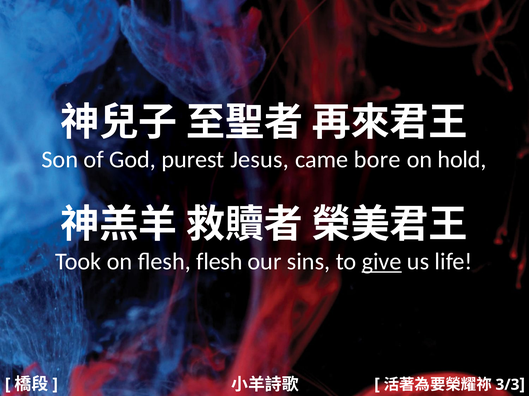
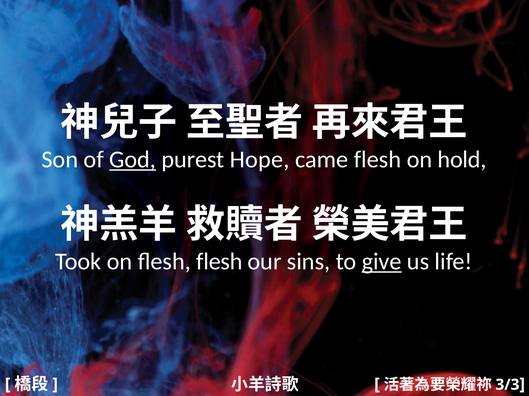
God underline: none -> present (133, 160)
Jesus: Jesus -> Hope (260, 160)
came bore: bore -> flesh (377, 160)
